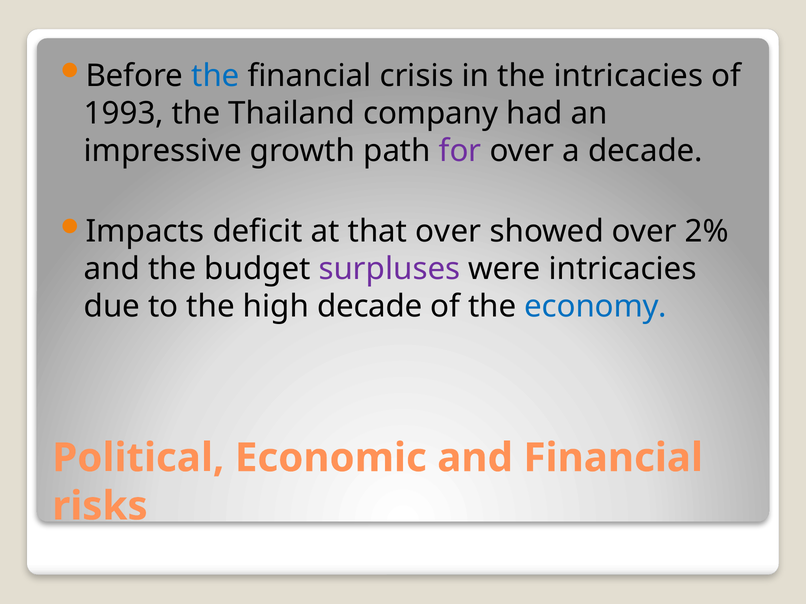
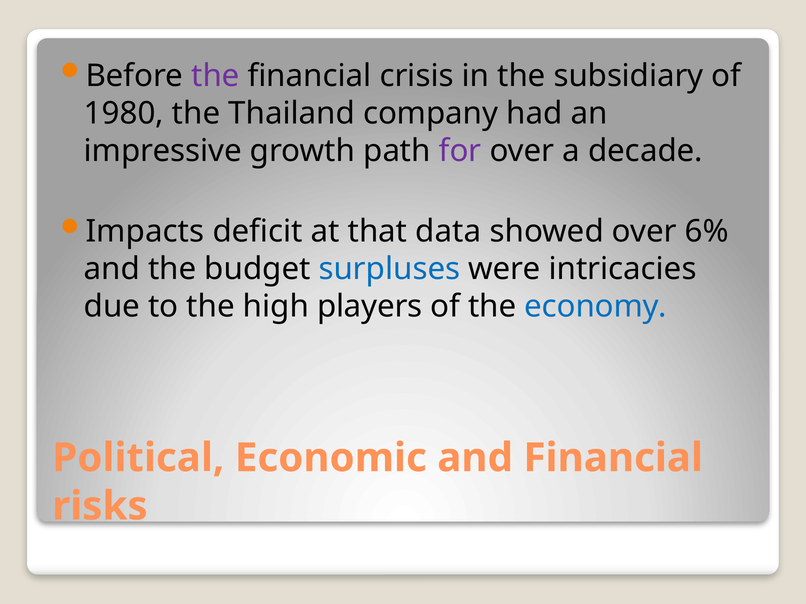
the colour: blue -> purple (215, 76)
the intricacies: intricacies -> subsidiary (629, 76)
1993: 1993 -> 1980 (124, 113)
that over: over -> data (448, 231)
2%: 2% -> 6% (707, 231)
surpluses colour: purple -> blue (389, 269)
high decade: decade -> players (370, 307)
